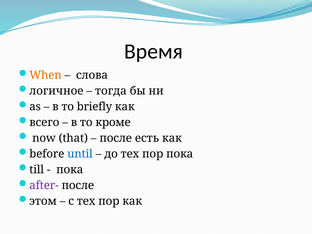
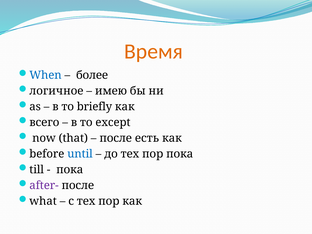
Время colour: black -> orange (154, 52)
When colour: orange -> blue (45, 75)
слова: слова -> более (92, 75)
тогда: тогда -> имею (111, 91)
кроме: кроме -> except (113, 122)
этом: этом -> what (43, 201)
